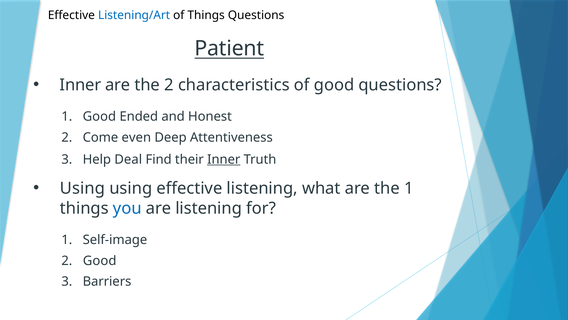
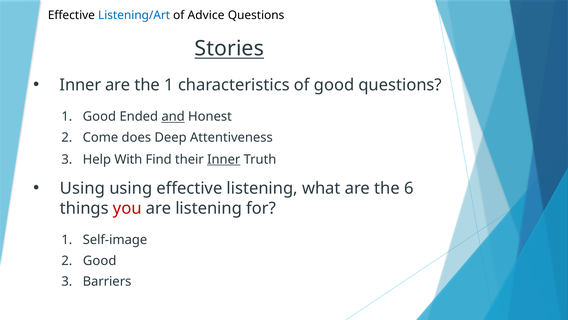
of Things: Things -> Advice (206, 15)
Patient: Patient -> Stories (229, 48)
the 2: 2 -> 1 (169, 85)
and underline: none -> present (173, 116)
even: even -> does (136, 137)
Deal: Deal -> With (128, 159)
the 1: 1 -> 6 (409, 188)
you colour: blue -> red (127, 208)
